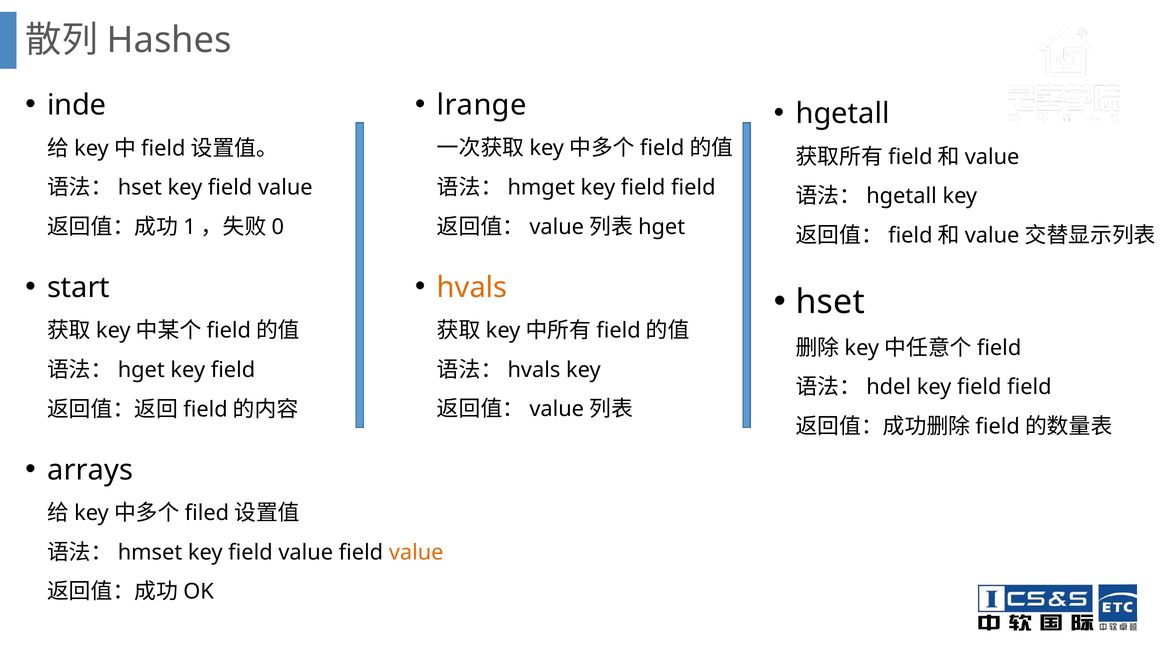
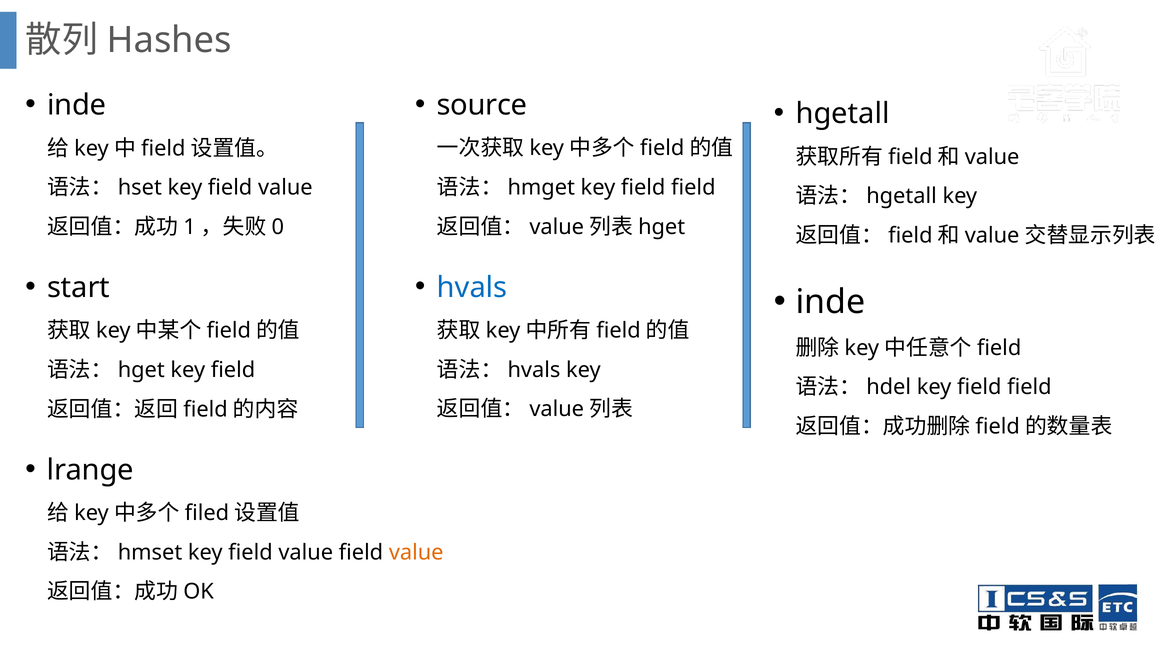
lrange: lrange -> source (482, 105)
hvals colour: orange -> blue (472, 287)
hset: hset -> inde (830, 302)
arrays: arrays -> lrange (90, 470)
